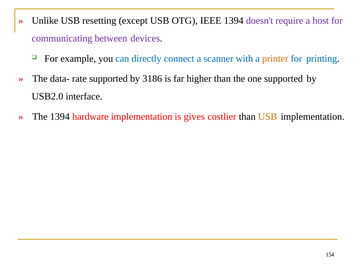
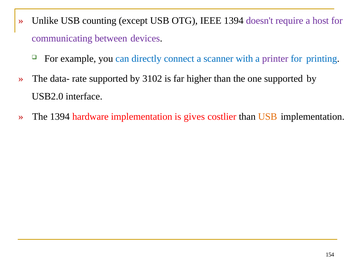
resetting: resetting -> counting (99, 21)
printer colour: orange -> purple (275, 59)
3186: 3186 -> 3102 (152, 79)
